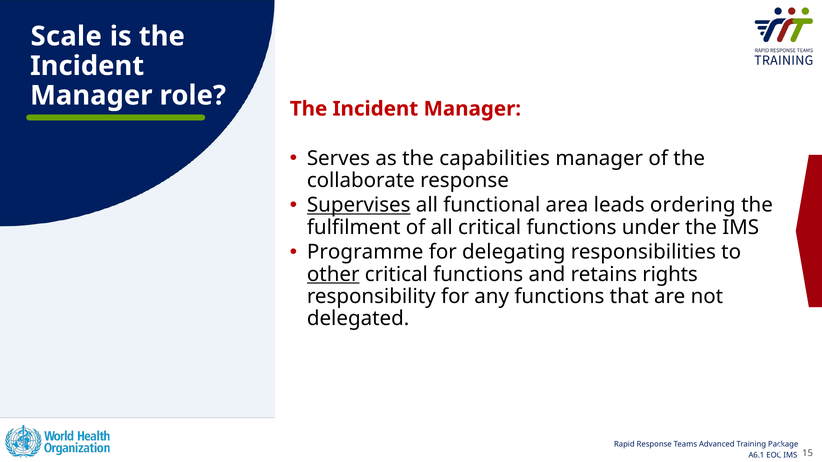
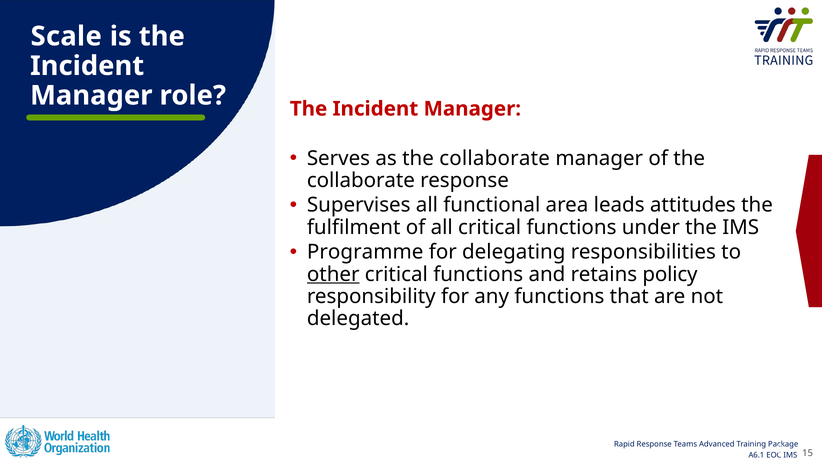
as the capabilities: capabilities -> collaborate (495, 158)
Supervises underline: present -> none (359, 205)
ordering: ordering -> attitudes (693, 205)
rights: rights -> policy (670, 274)
